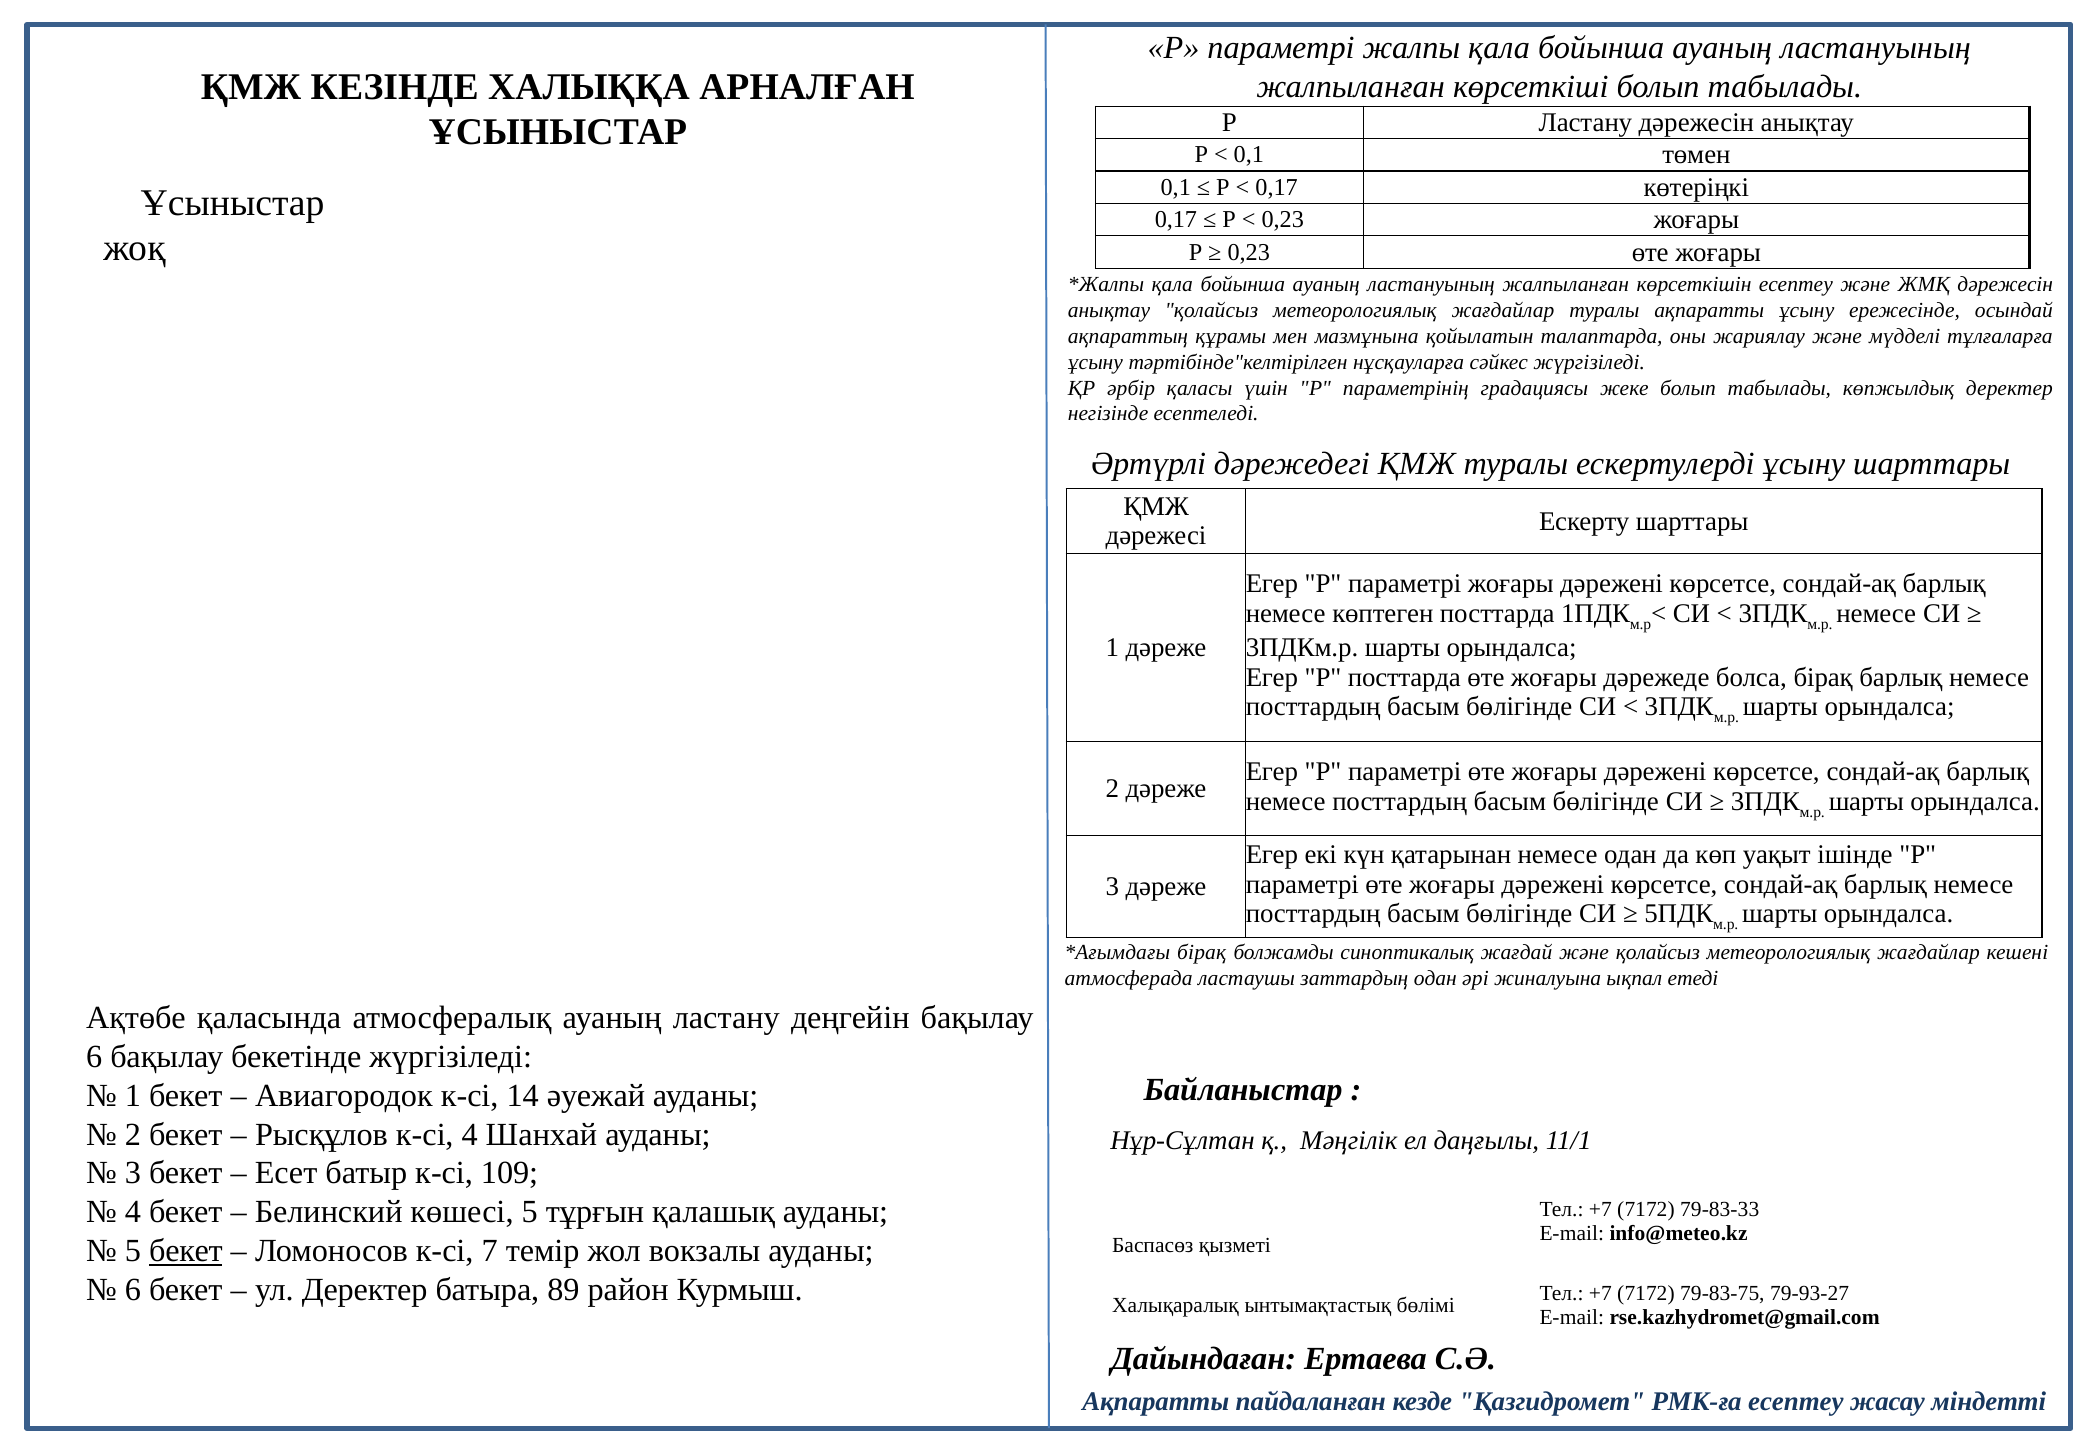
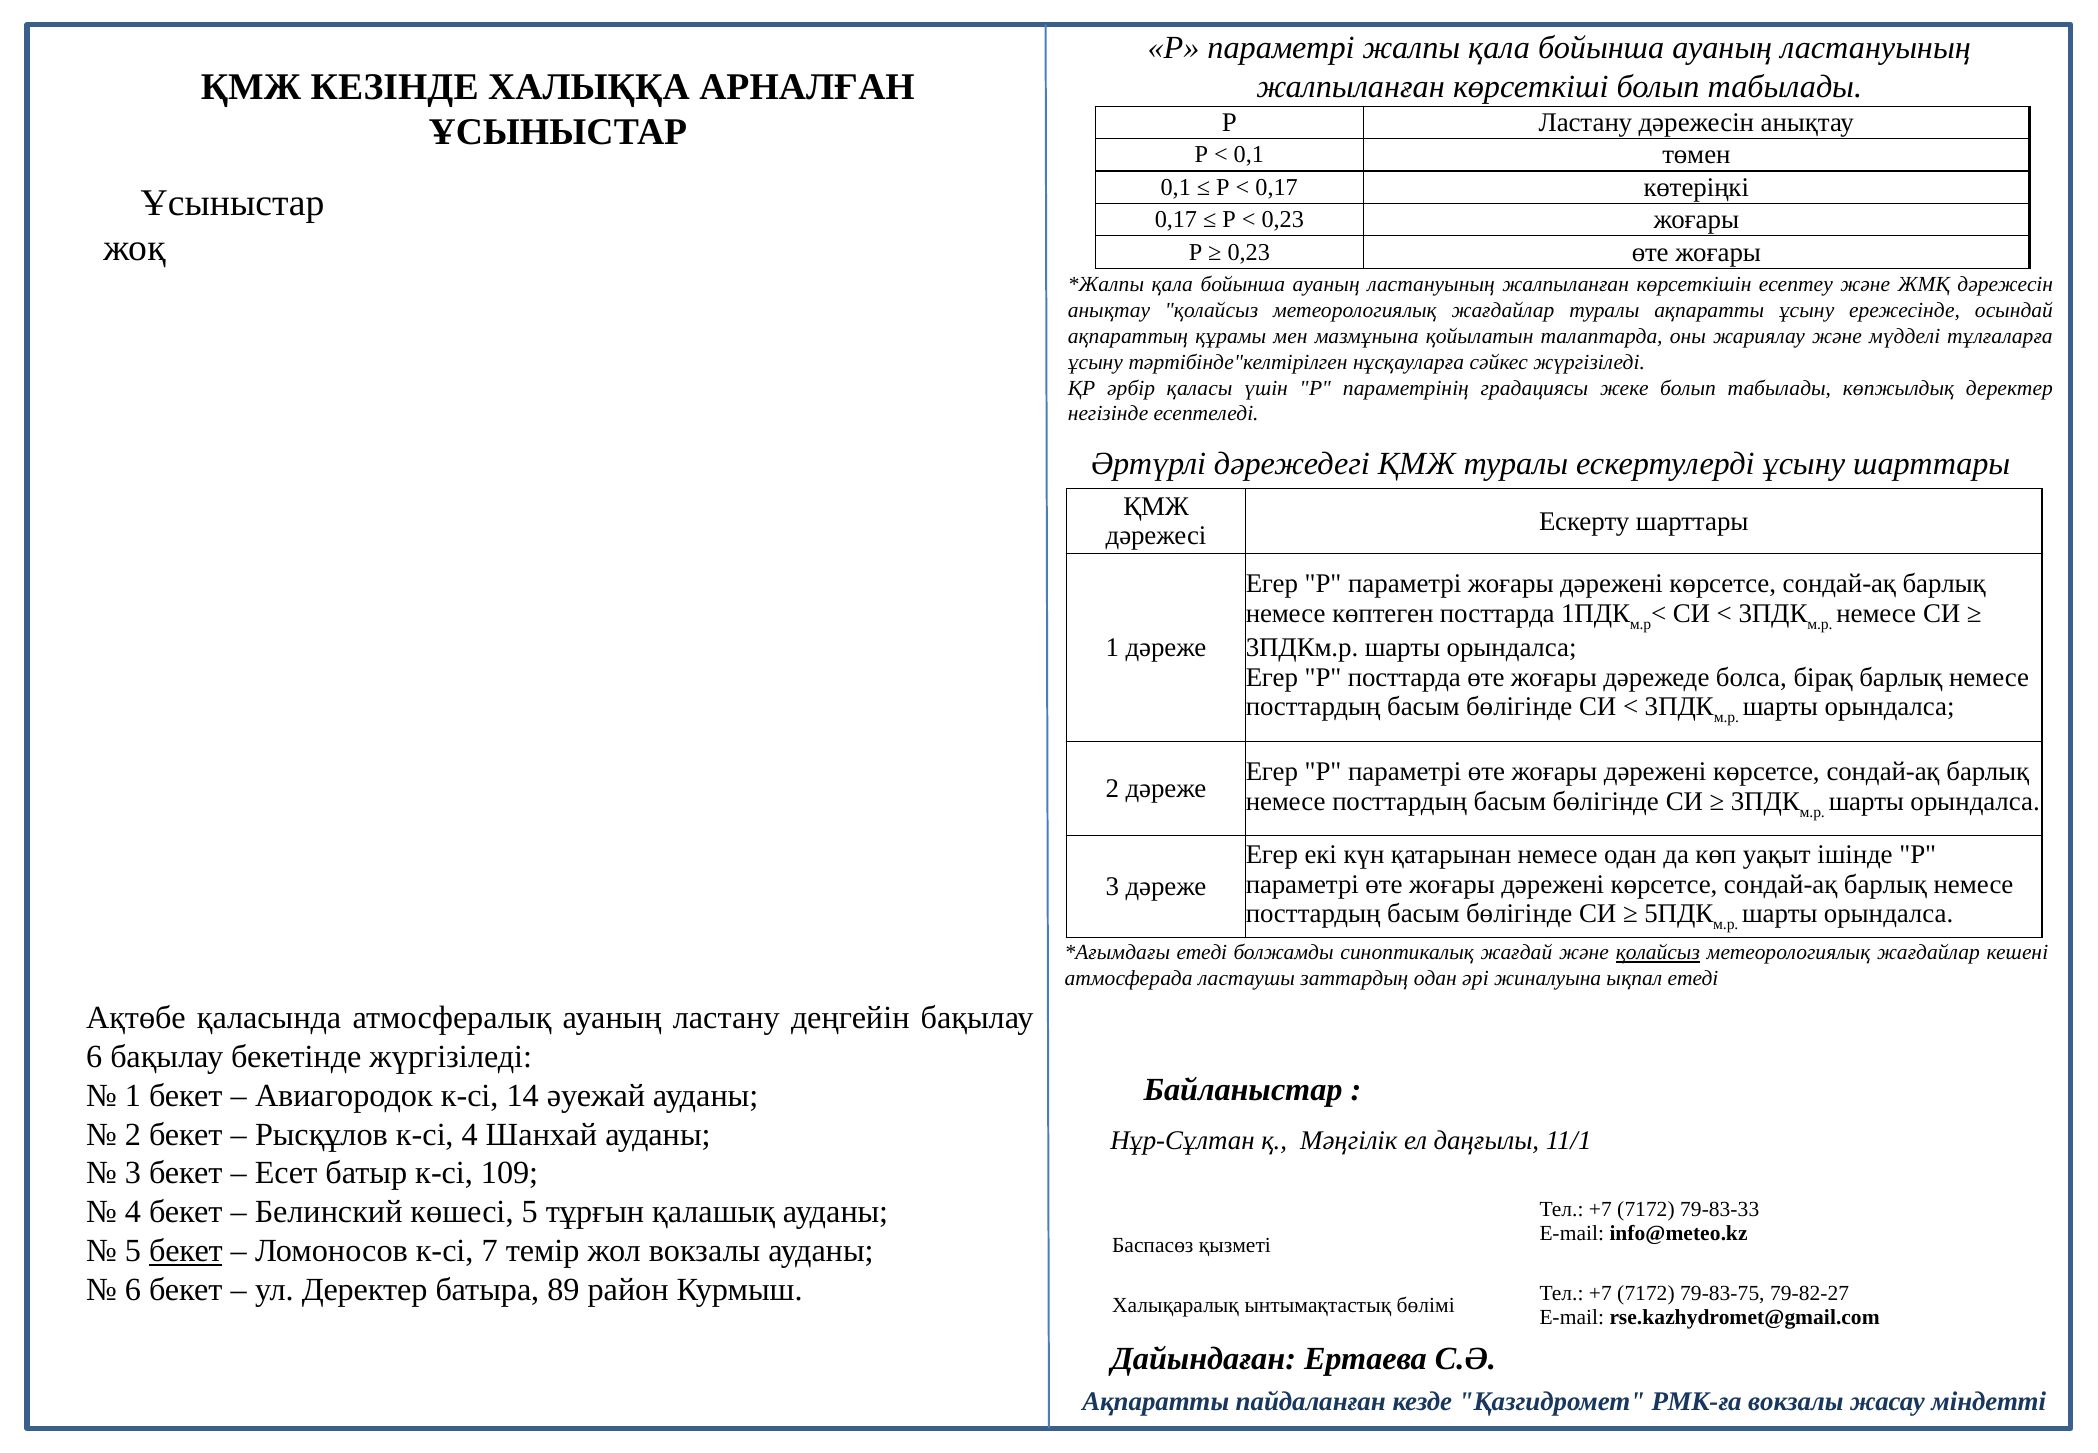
бірақ: бірақ -> етеді (1202, 953)
қолайсыз underline: none -> present (1658, 953)
79-93-27: 79-93-27 -> 79-82-27 (1810, 1293)
РМК-ға есептеу: есептеу -> вокзалы (1796, 1401)
